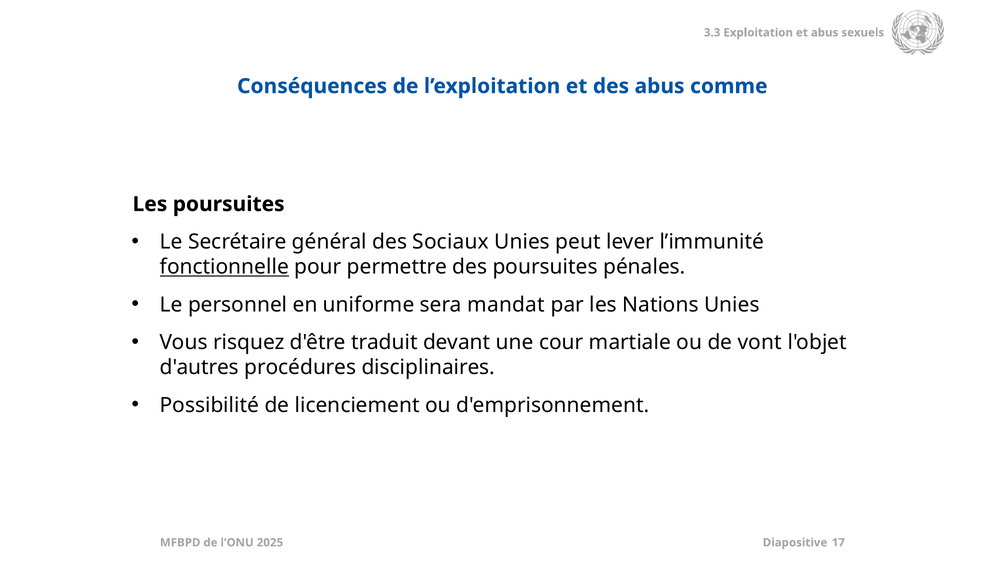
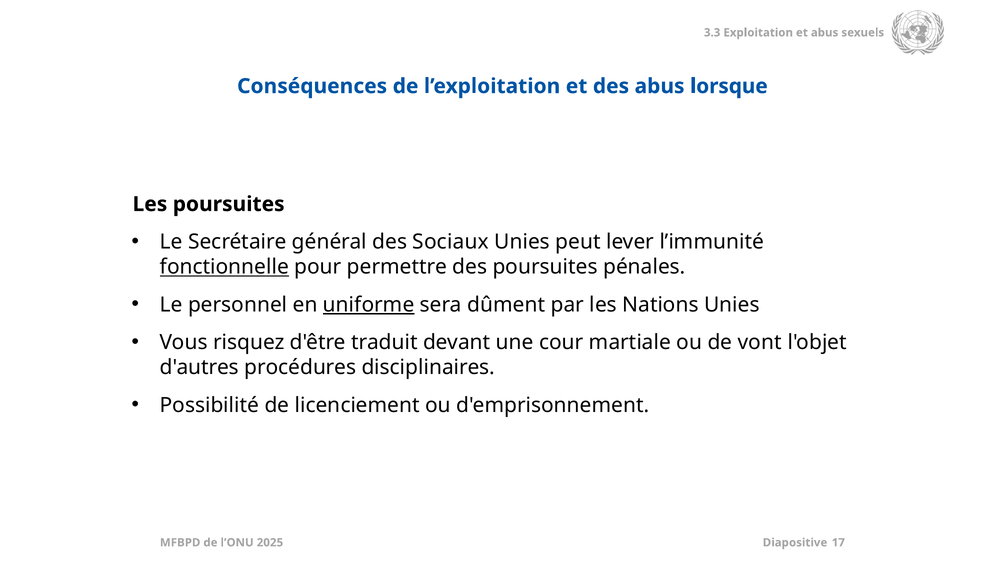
comme: comme -> lorsque (729, 86)
uniforme underline: none -> present (369, 305)
mandat: mandat -> dûment (506, 305)
